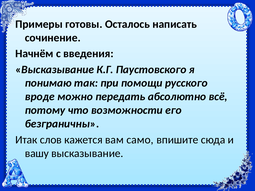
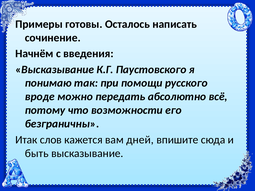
само: само -> дней (140, 140)
вашу: вашу -> быть (37, 154)
